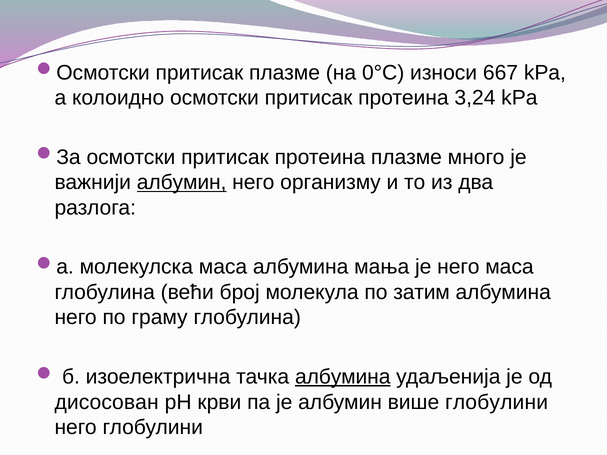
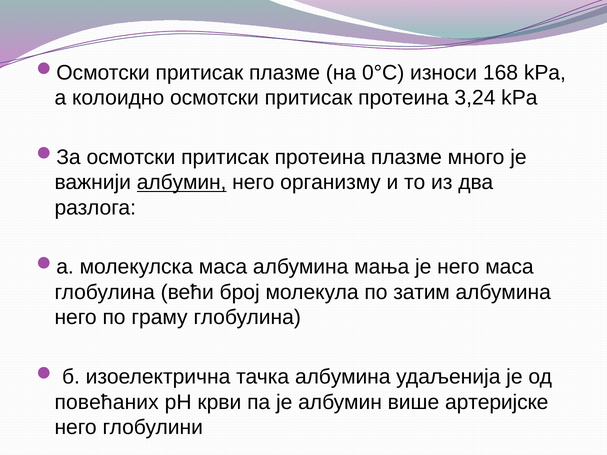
667: 667 -> 168 (500, 73)
албумина underline: present -> none (343, 377)
дисосован: дисосован -> повећаних (107, 402)
више глобулини: глобулини -> артеријске (497, 402)
